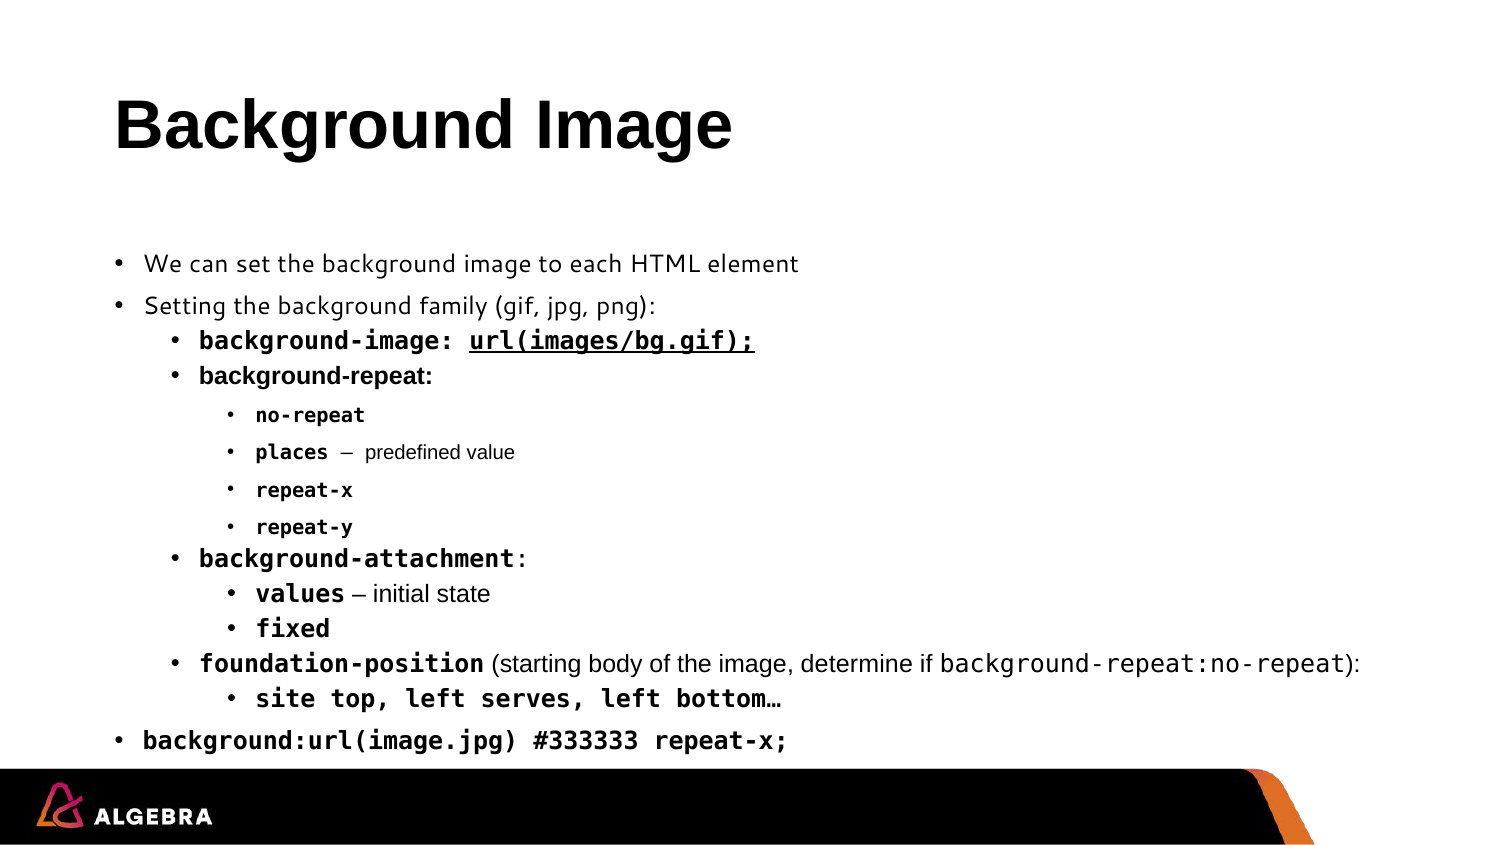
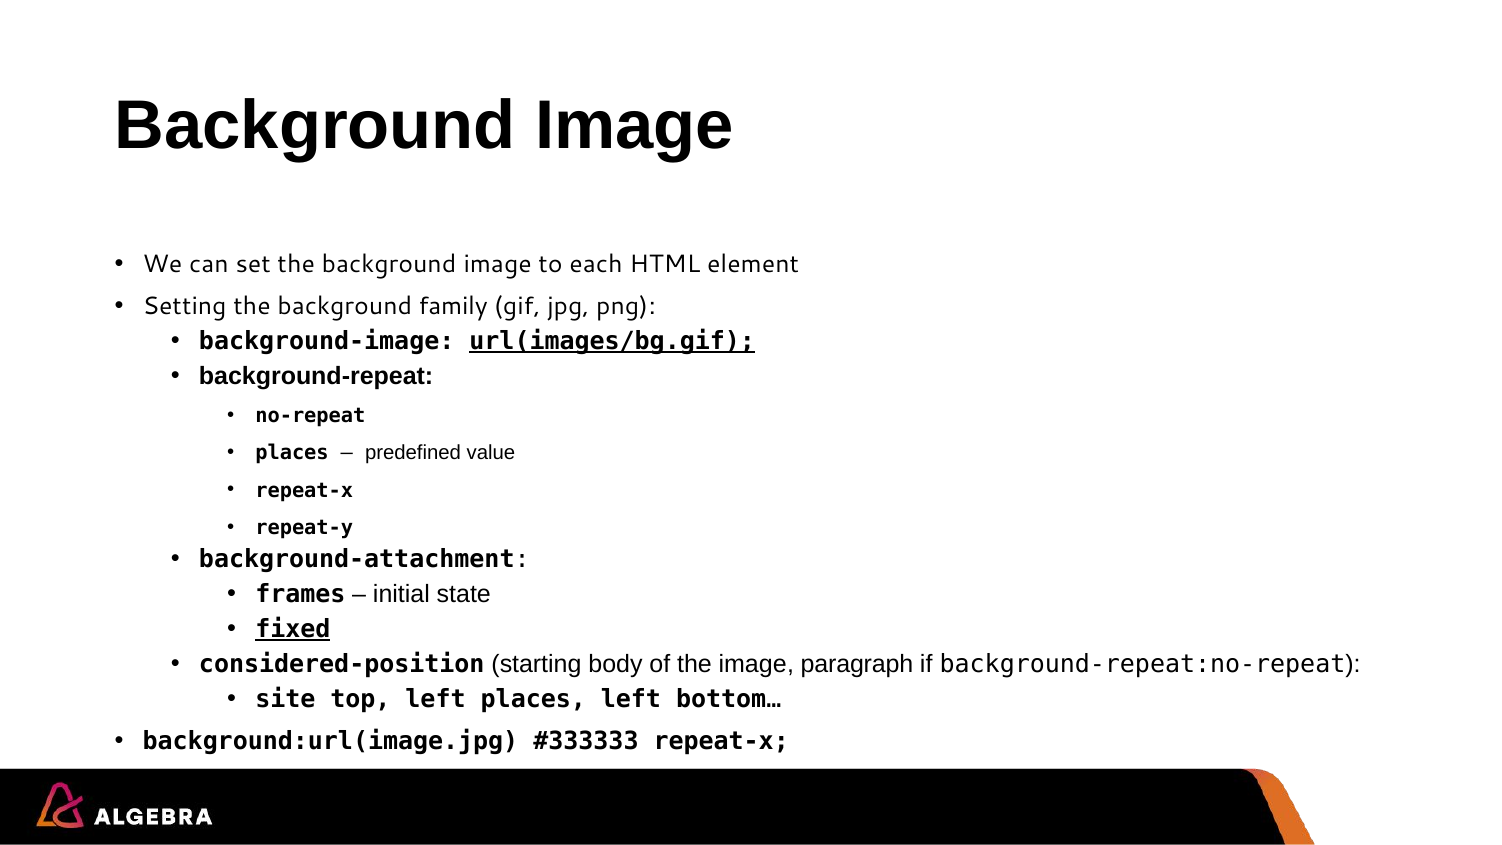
values: values -> frames (300, 594)
fixed underline: none -> present (293, 629)
foundation-position: foundation-position -> considered-position (342, 664)
determine: determine -> paragraph (857, 664)
left serves: serves -> places (533, 699)
